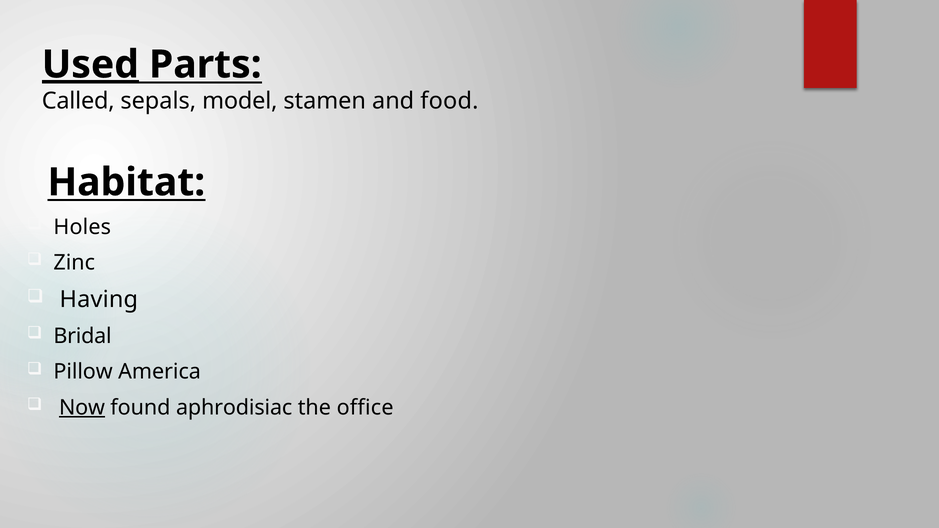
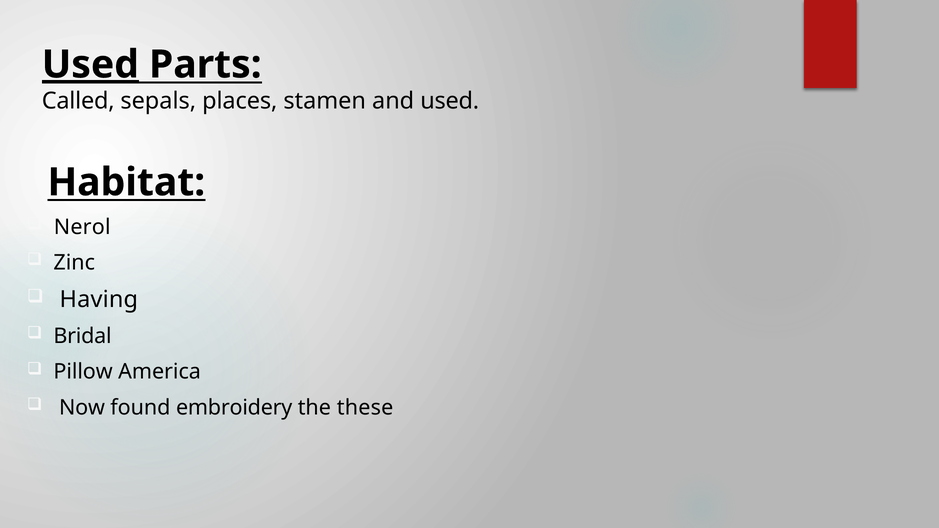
model: model -> places (240, 101)
and food: food -> used (450, 101)
Holes: Holes -> Nerol (82, 227)
Now underline: present -> none (82, 408)
aphrodisiac: aphrodisiac -> embroidery (234, 408)
office: office -> these (365, 408)
